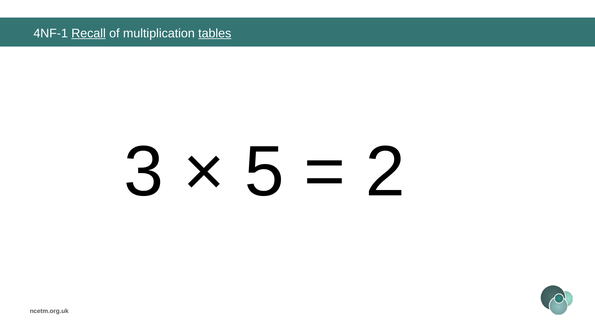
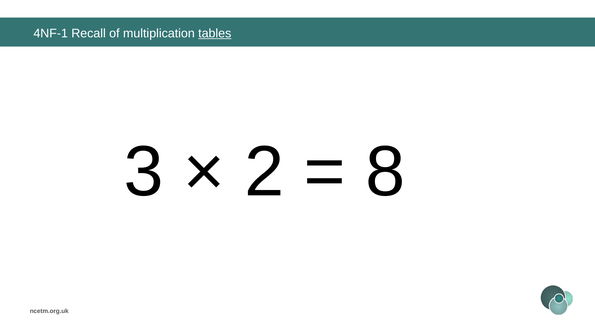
Recall underline: present -> none (89, 33)
5: 5 -> 2 (264, 172)
2: 2 -> 8 (385, 172)
